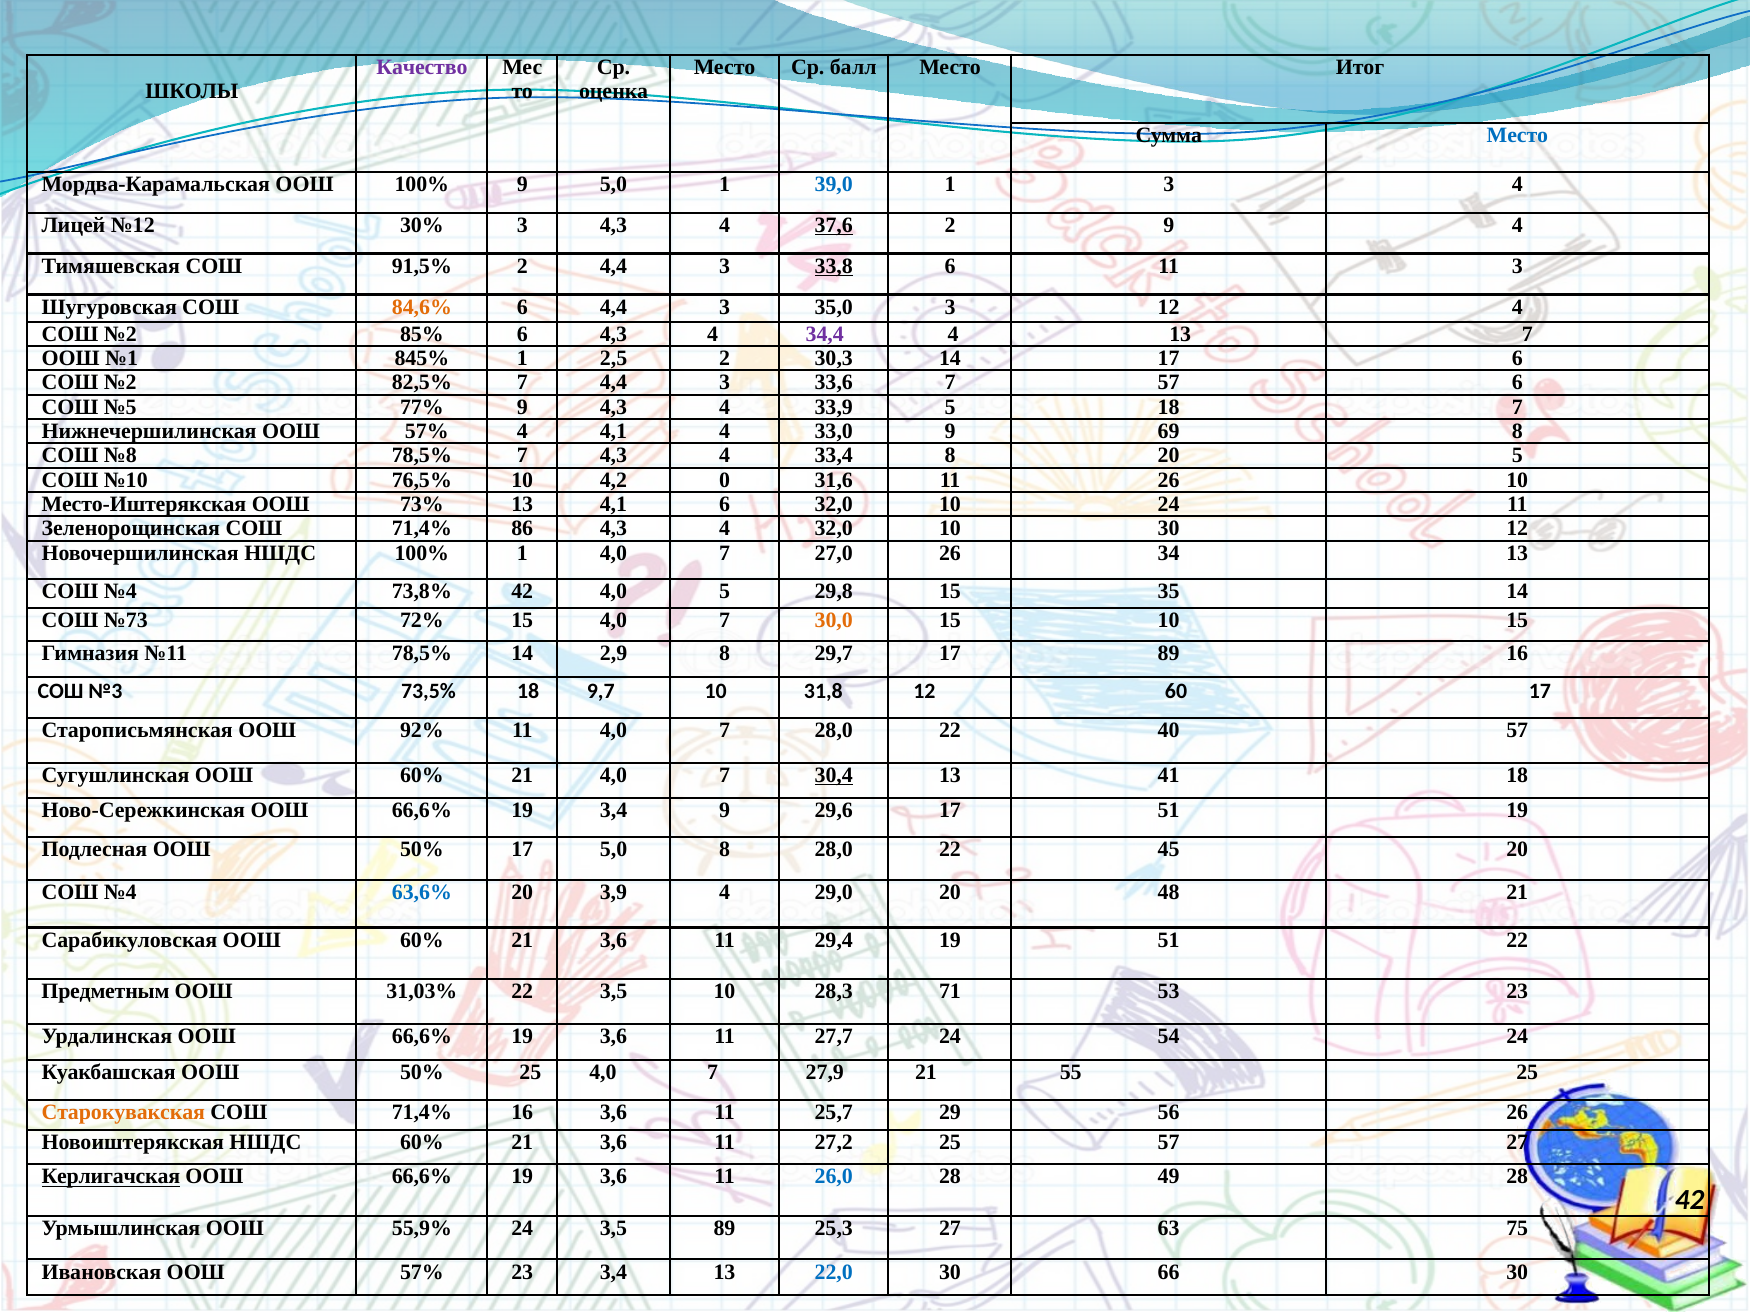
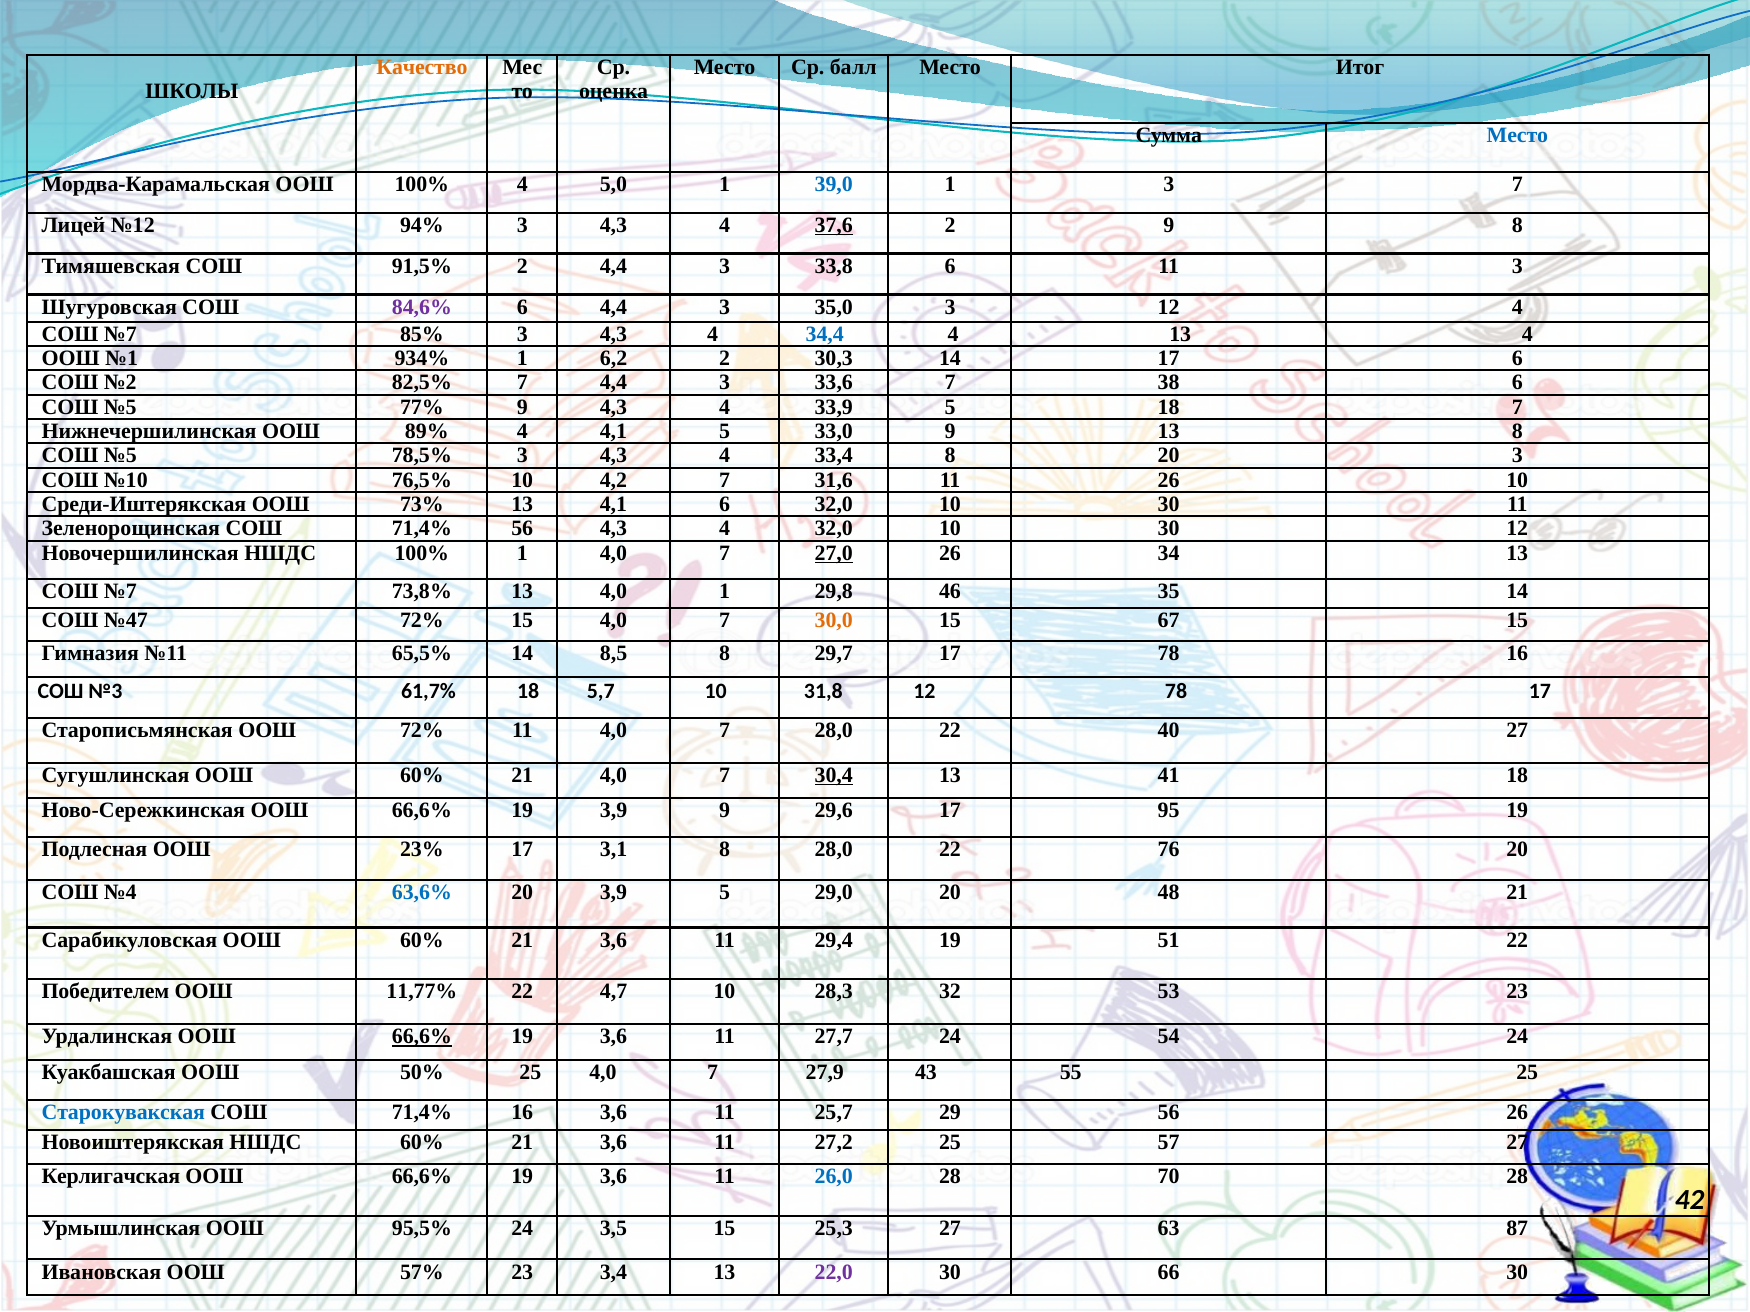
Качество colour: purple -> orange (422, 67)
100% 9: 9 -> 4 (522, 184)
3 4: 4 -> 7 (1517, 184)
30%: 30% -> 94% (422, 225)
9 4: 4 -> 8 (1517, 225)
33,8 underline: present -> none (834, 266)
84,6% colour: orange -> purple (422, 307)
№2: №2 -> №7 (120, 334)
85% 6: 6 -> 3 (522, 334)
34,4 colour: purple -> blue (825, 334)
13 7: 7 -> 4 (1527, 334)
845%: 845% -> 934% (422, 359)
2,5: 2,5 -> 6,2 (614, 359)
7 57: 57 -> 38 (1169, 383)
Нижнечершилинская ООШ 57%: 57% -> 89% (427, 432)
4,1 4: 4 -> 5 (724, 432)
9 69: 69 -> 13 (1169, 432)
№8: №8 -> №5 (120, 456)
78,5% 7: 7 -> 3 (522, 456)
20 5: 5 -> 3 (1517, 456)
4,2 0: 0 -> 7 (724, 480)
Место-Иштерякская: Место-Иштерякская -> Среди-Иштерякская (144, 504)
6 32,0 10 24: 24 -> 30 (1169, 504)
71,4% 86: 86 -> 56 (522, 529)
27,0 underline: none -> present (834, 553)
№4: №4 -> №7 (120, 592)
73,8% 42: 42 -> 13 (522, 592)
4,0 5: 5 -> 1 (724, 592)
29,8 15: 15 -> 46 (950, 592)
№73: №73 -> №47 (126, 620)
15 10: 10 -> 67 (1169, 620)
№11 78,5%: 78,5% -> 65,5% (422, 653)
2,9: 2,9 -> 8,5 (614, 653)
17 89: 89 -> 78 (1169, 653)
73,5%: 73,5% -> 61,7% (429, 691)
9,7: 9,7 -> 5,7 (601, 691)
12 60: 60 -> 78 (1176, 691)
ООШ 92%: 92% -> 72% (422, 731)
40 57: 57 -> 27 (1517, 731)
19 3,4: 3,4 -> 3,9 (614, 811)
17 51: 51 -> 95 (1169, 811)
Подлесная ООШ 50%: 50% -> 23% (422, 850)
17 5,0: 5,0 -> 3,1 (614, 850)
45: 45 -> 76 (1169, 850)
3,9 4: 4 -> 5 (724, 893)
Предметным: Предметным -> Победителем (105, 991)
31,03%: 31,03% -> 11,77% (422, 991)
22 3,5: 3,5 -> 4,7 (614, 991)
71: 71 -> 32 (950, 991)
66,6% underline: none -> present (422, 1037)
27,9 21: 21 -> 43 (926, 1073)
Старокувакская colour: orange -> blue (123, 1113)
Керлигачская underline: present -> none (111, 1177)
49: 49 -> 70 (1169, 1177)
55,9%: 55,9% -> 95,5% (422, 1229)
3,5 89: 89 -> 15 (724, 1229)
75: 75 -> 87 (1517, 1229)
22,0 colour: blue -> purple (834, 1272)
